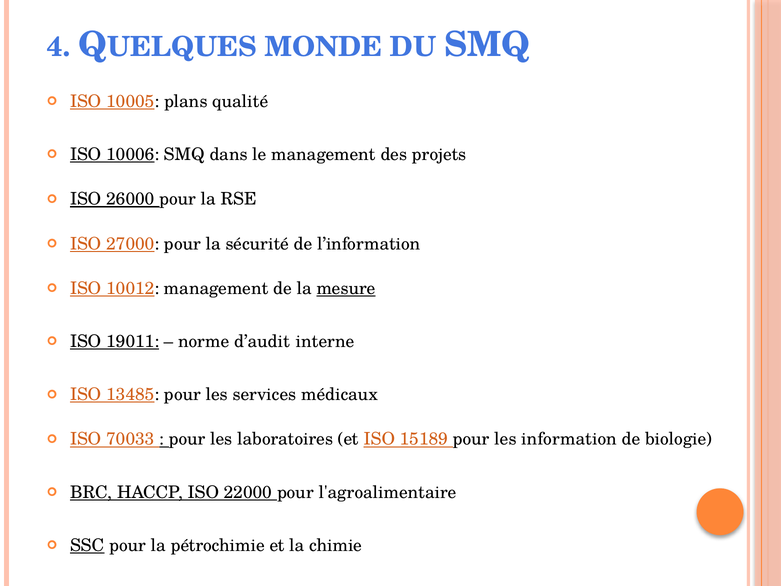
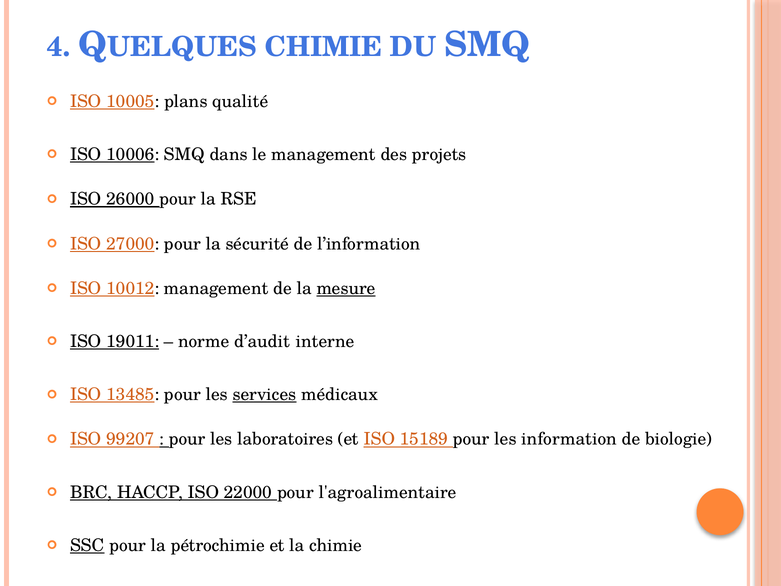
MONDE: MONDE -> CHIMIE (324, 47)
services underline: none -> present (264, 394)
70033: 70033 -> 99207 (130, 439)
